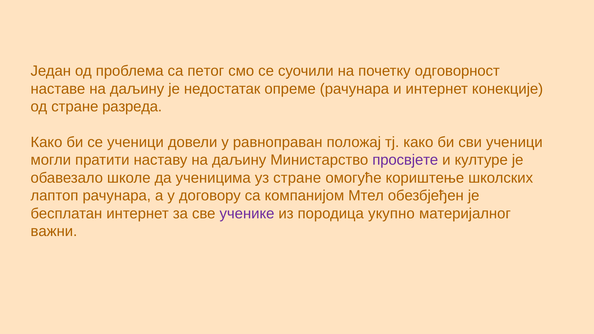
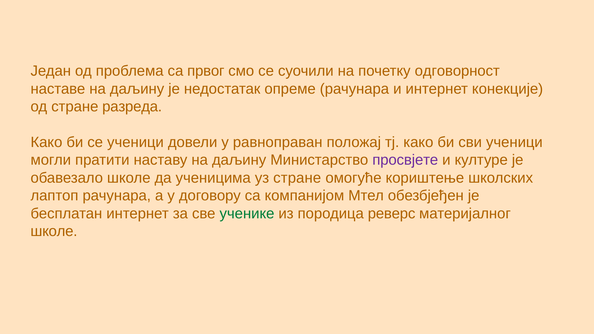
петог: петог -> првог (206, 71)
ученике colour: purple -> green (247, 214)
укупно: укупно -> реверс (392, 214)
важни: важни -> школе (54, 231)
